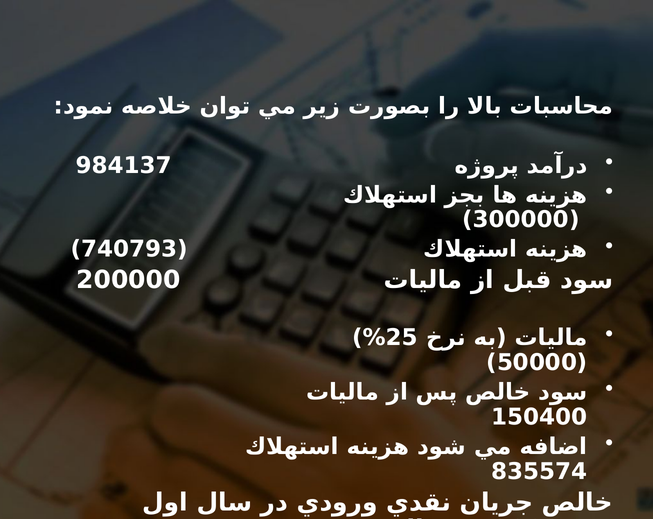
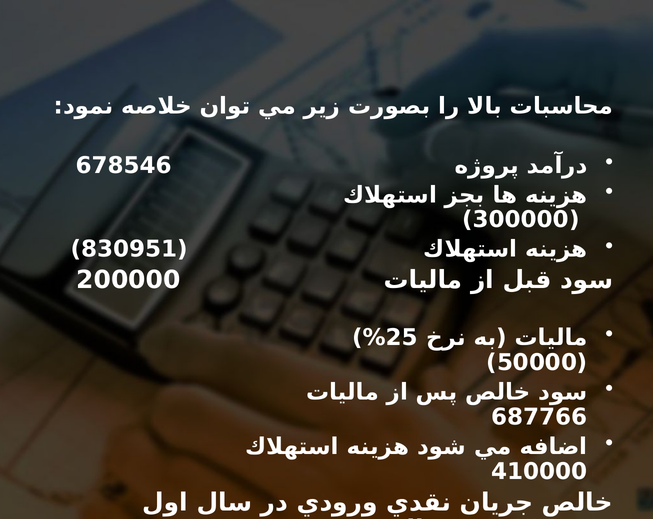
984137: 984137 -> 678546 (124, 165)
740793: 740793 -> 830951 (129, 249)
150400: 150400 -> 687766 (539, 416)
835574: 835574 -> 410000 (539, 471)
